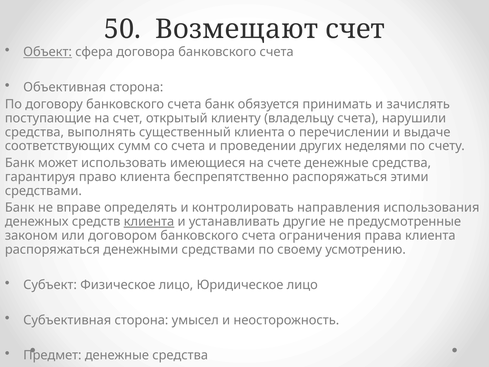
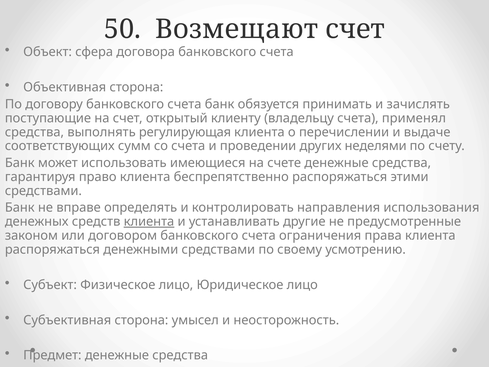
Объект underline: present -> none (48, 52)
нарушили: нарушили -> применял (414, 118)
существенный: существенный -> регулирующая (185, 132)
